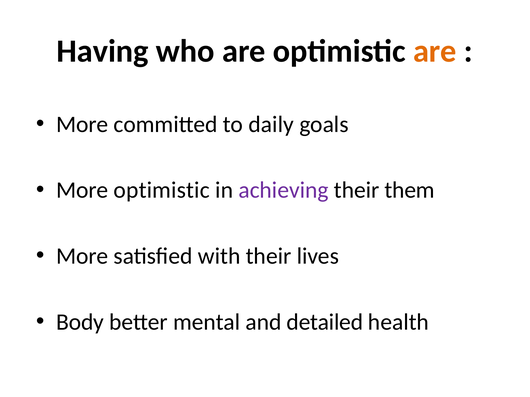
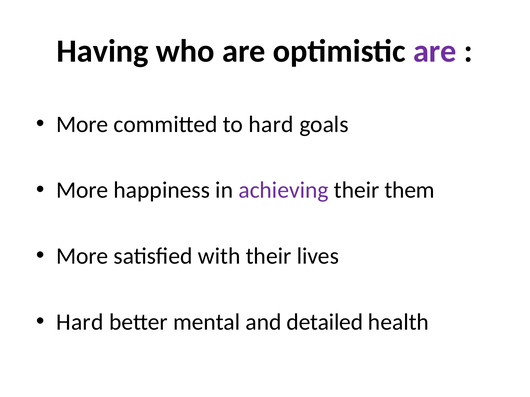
are colour: orange -> purple (435, 51)
to daily: daily -> hard (271, 124)
More optimistic: optimistic -> happiness (162, 190)
Body: Body -> Hard (80, 322)
